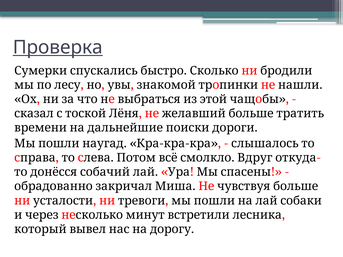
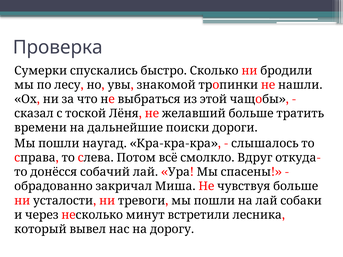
Проверка underline: present -> none (58, 47)
